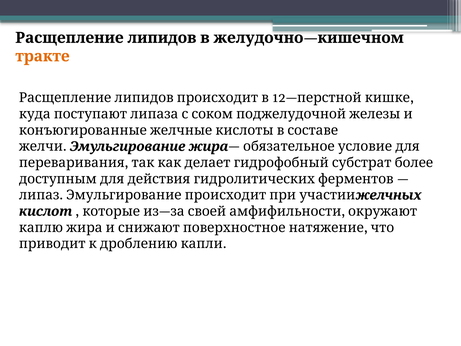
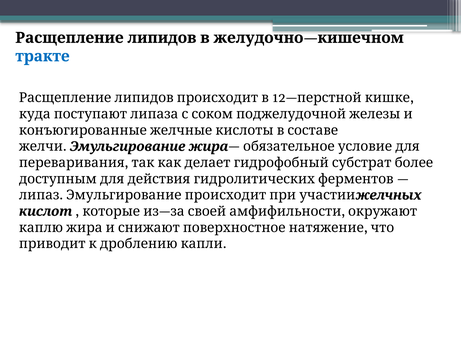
тракте colour: orange -> blue (42, 56)
